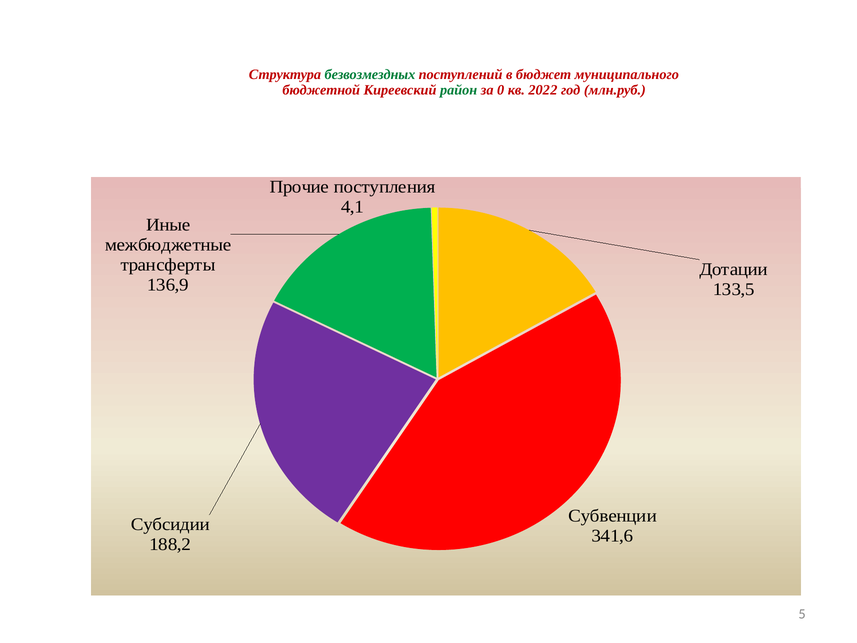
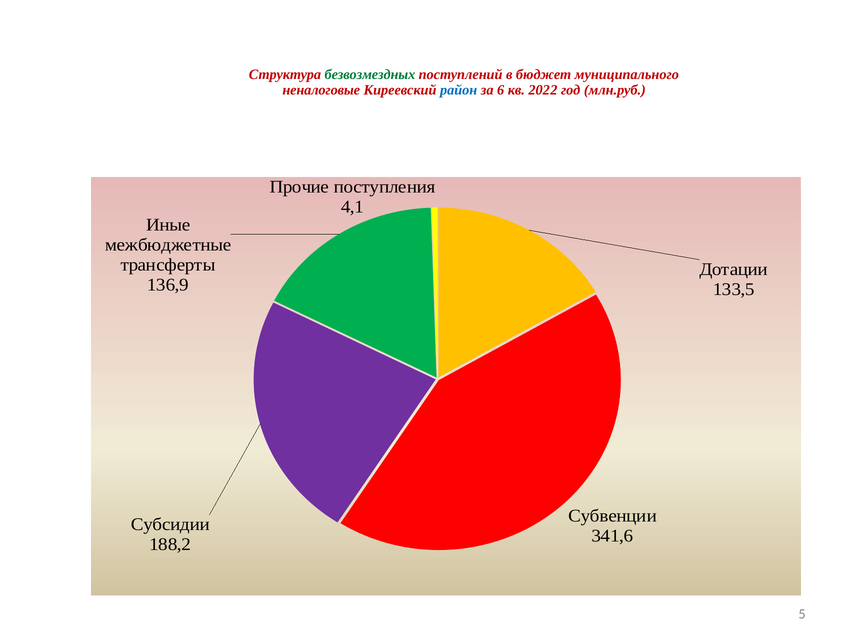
бюджетной: бюджетной -> неналоговые (321, 90)
район colour: green -> blue (459, 90)
0: 0 -> 6 (501, 90)
